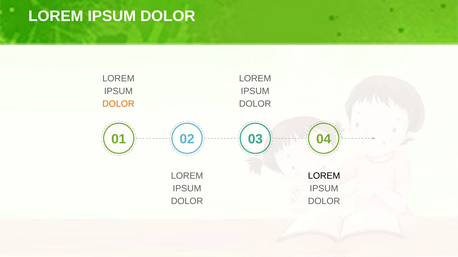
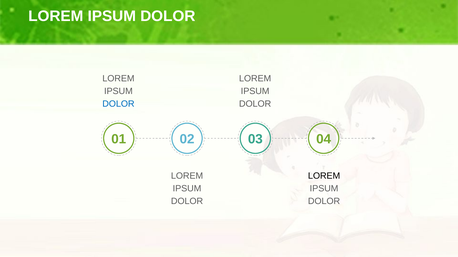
DOLOR colour: orange -> blue (118, 104)
